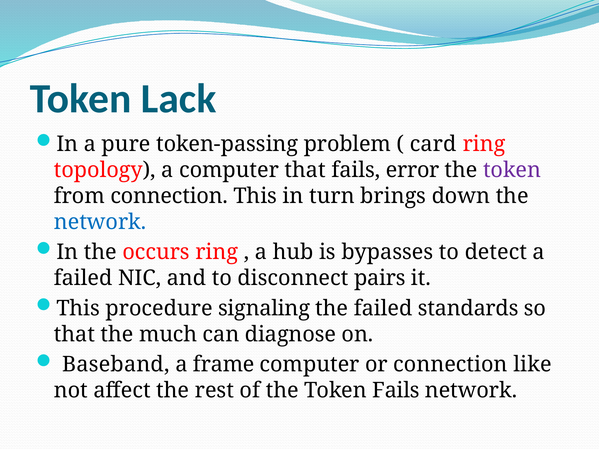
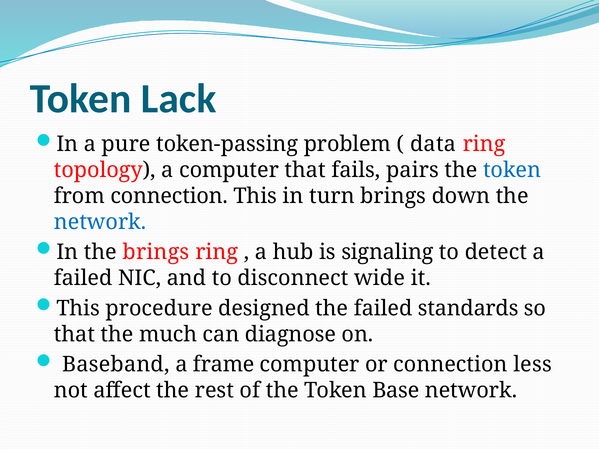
card: card -> data (433, 144)
error: error -> pairs (412, 170)
token colour: purple -> blue (512, 170)
the occurs: occurs -> brings (156, 252)
bypasses: bypasses -> signaling (387, 252)
pairs: pairs -> wide (380, 278)
signaling: signaling -> designed (264, 308)
like: like -> less (533, 365)
Token Fails: Fails -> Base (396, 391)
